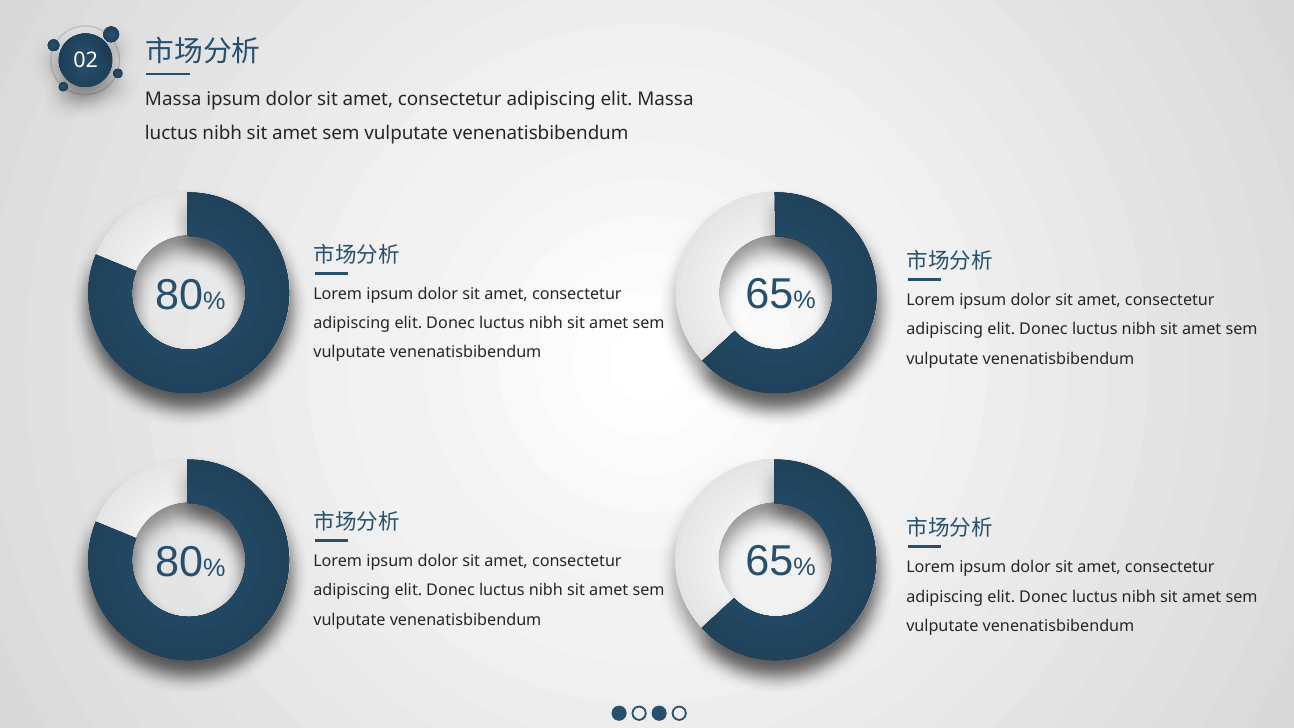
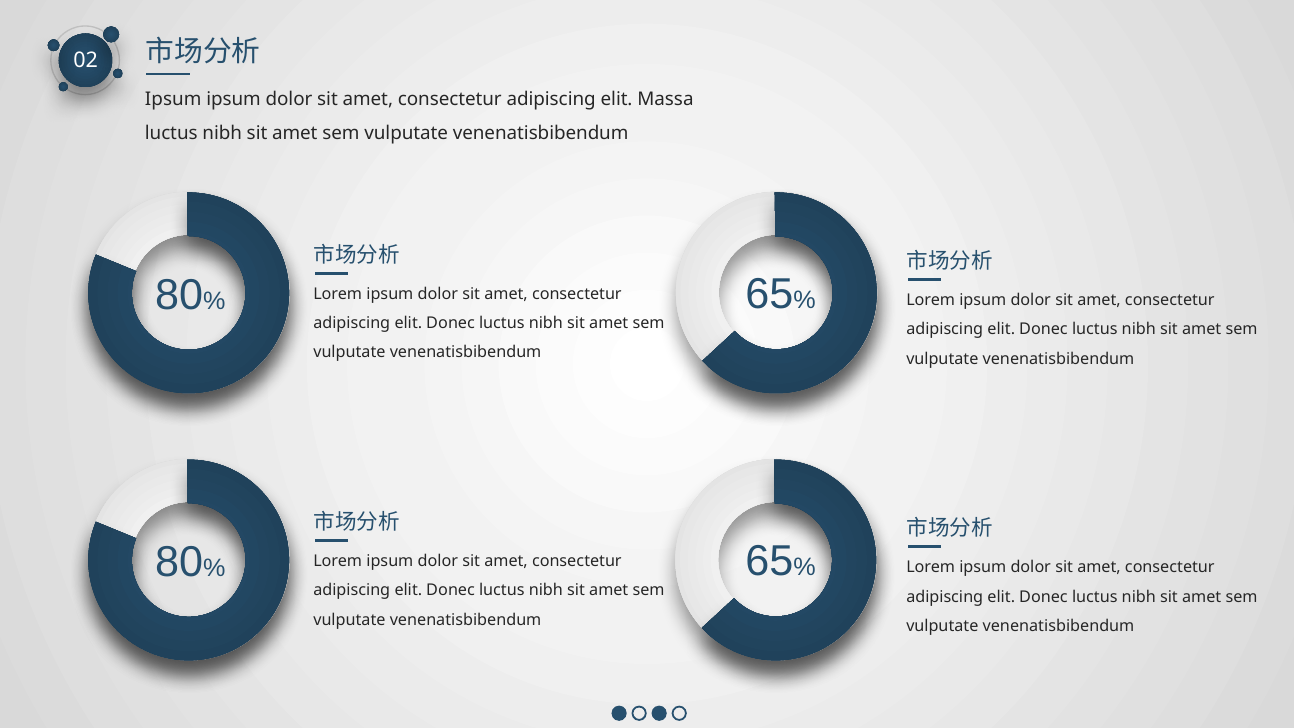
Massa: Massa -> Ipsum (173, 99)
